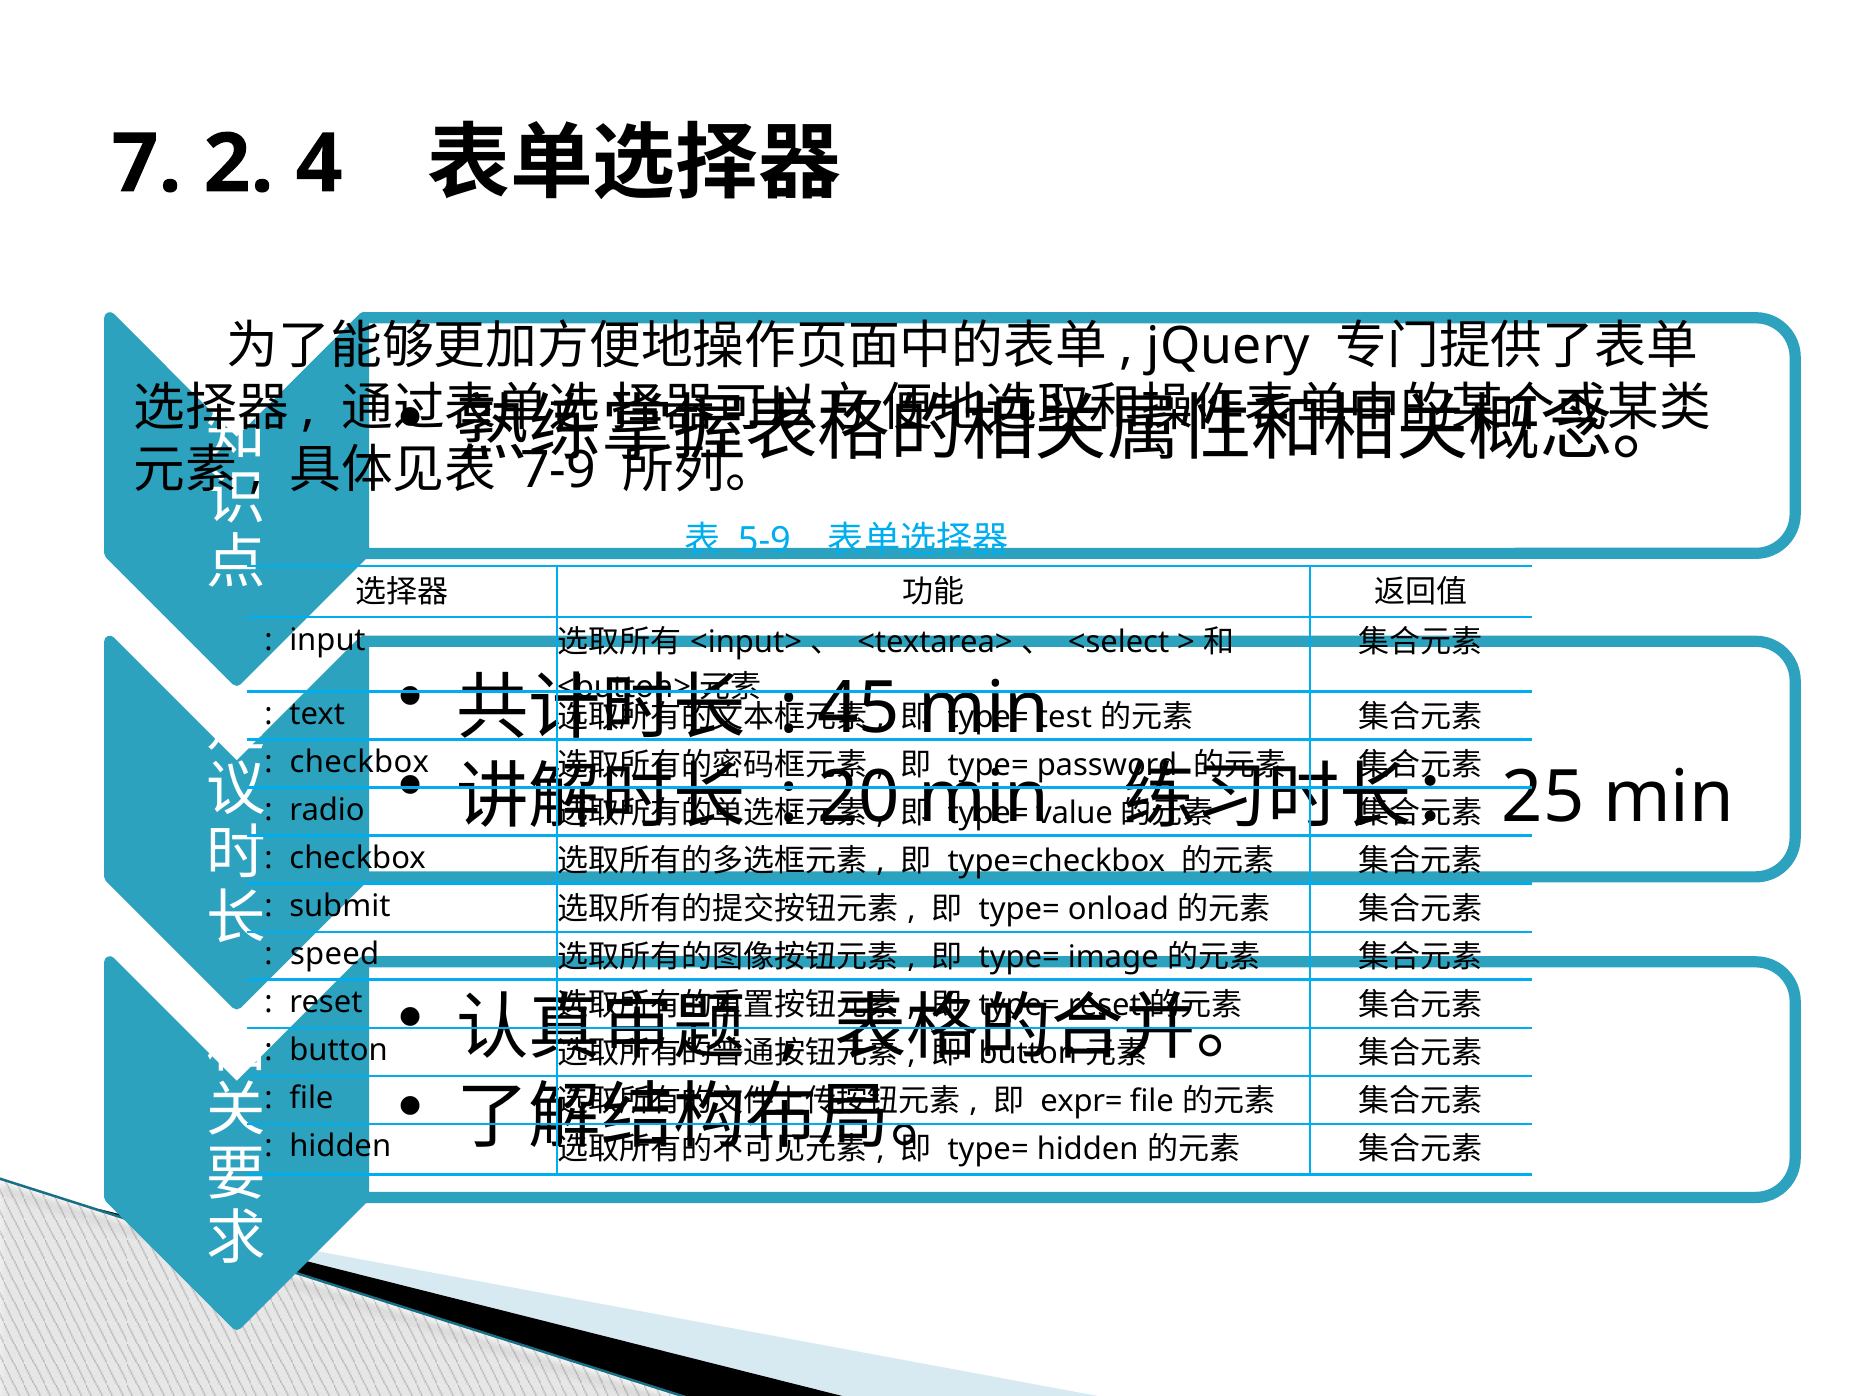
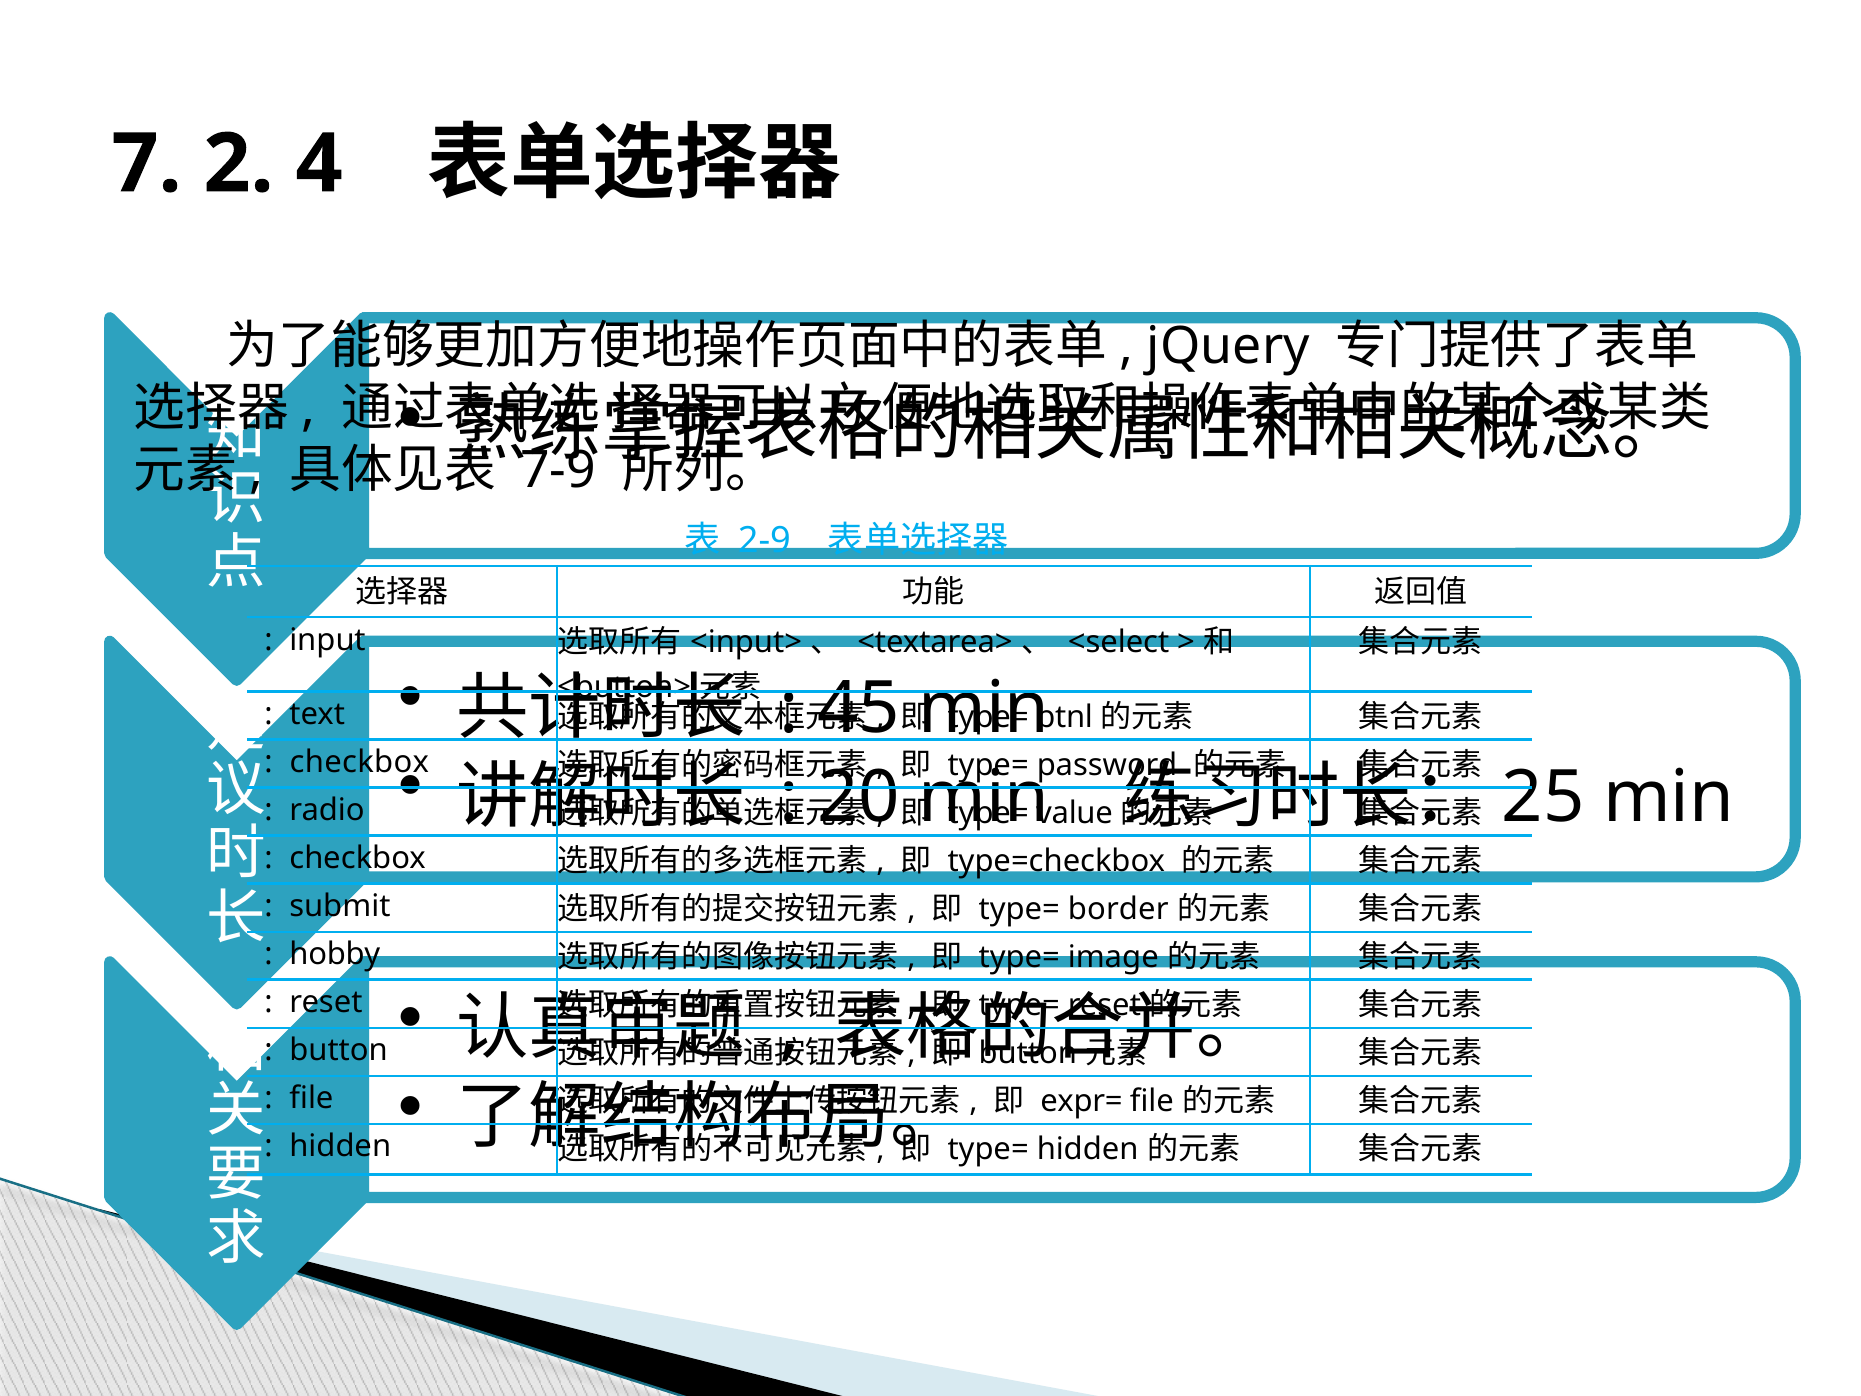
5-9: 5-9 -> 2-9 (764, 541)
test: test -> btnl (1065, 717)
onload: onload -> border (1118, 909)
speed: speed -> hobby (335, 954)
